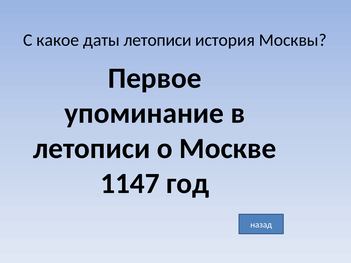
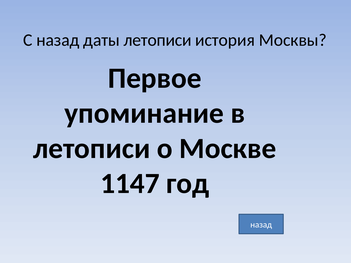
С какое: какое -> назад (58, 40)
